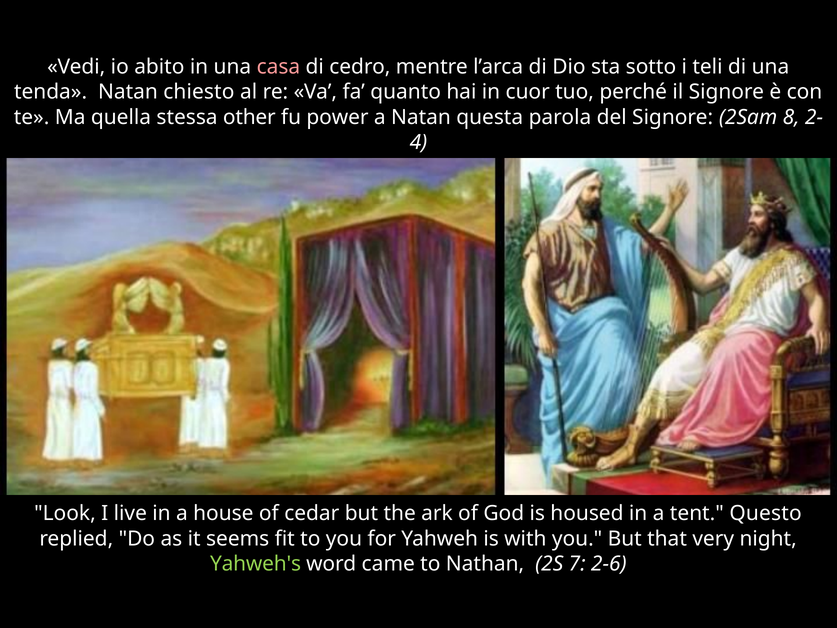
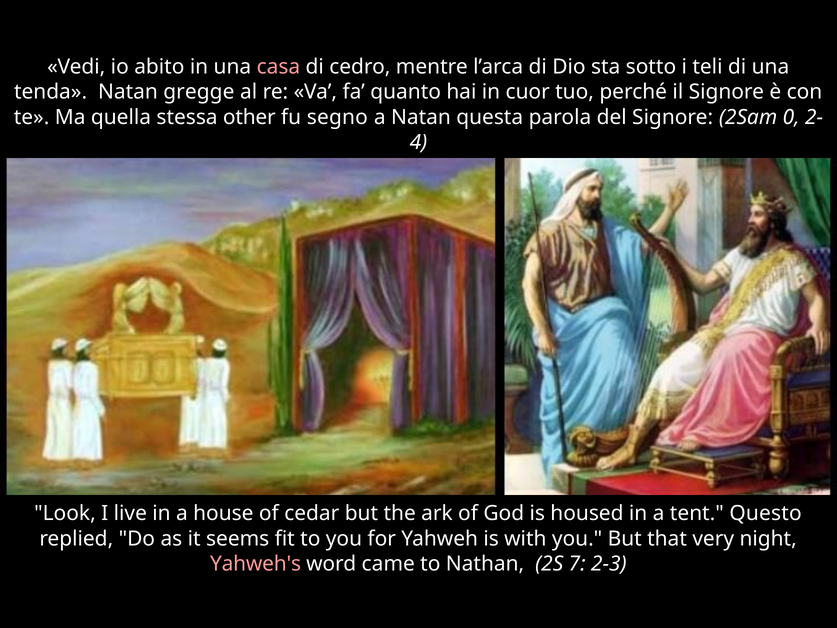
chiesto: chiesto -> gregge (199, 92)
power: power -> segno (337, 117)
8: 8 -> 0 (791, 117)
Yahweh's colour: light green -> pink (256, 564)
2-6: 2-6 -> 2-3 (609, 564)
